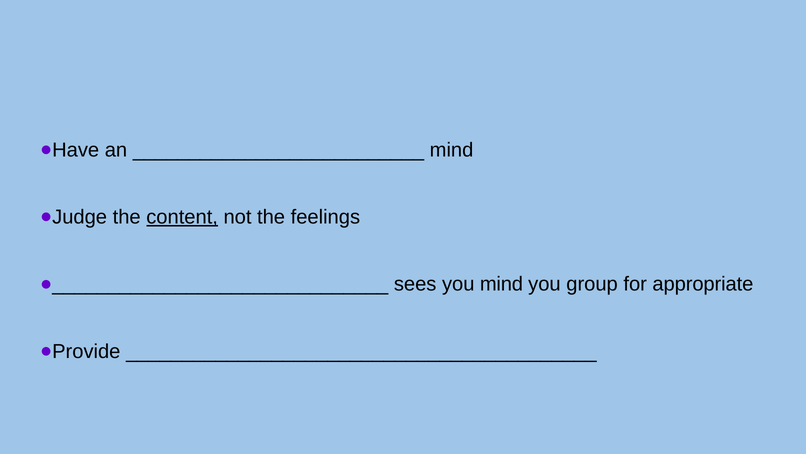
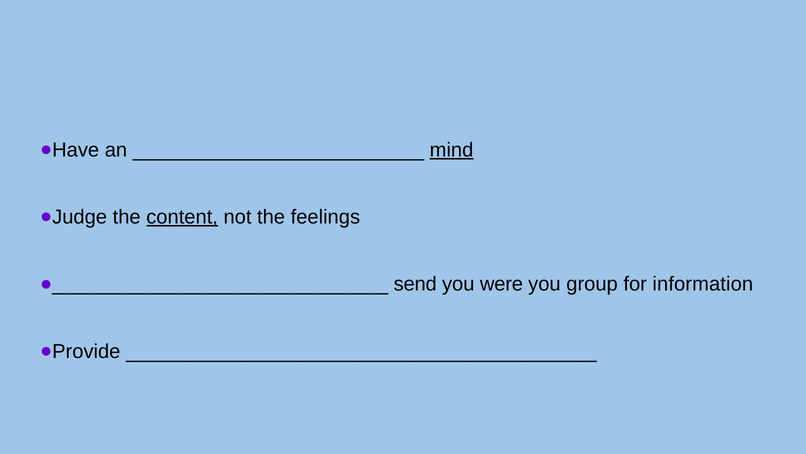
mind underline: none -> present (452, 150)
sees: sees -> send (415, 284)
you mind: mind -> were (501, 284)
appropriate: appropriate -> information (703, 284)
